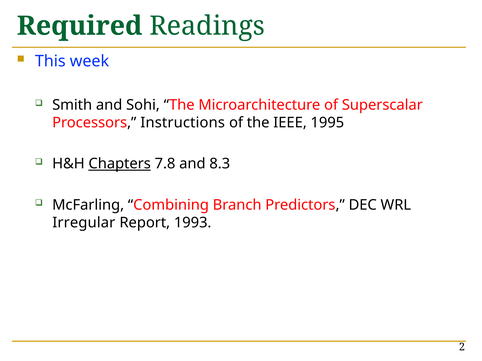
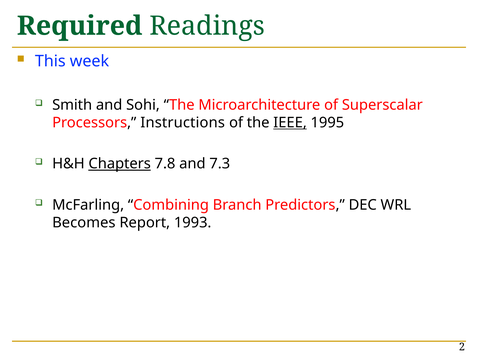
IEEE underline: none -> present (290, 123)
8.3: 8.3 -> 7.3 (220, 164)
Irregular: Irregular -> Becomes (84, 223)
